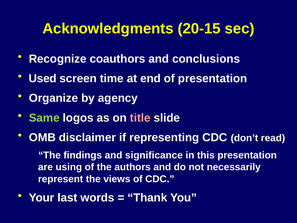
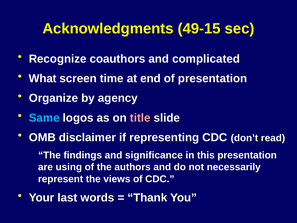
20-15: 20-15 -> 49-15 (199, 29)
conclusions: conclusions -> complicated (206, 59)
Used: Used -> What (43, 78)
Same colour: light green -> light blue (44, 118)
